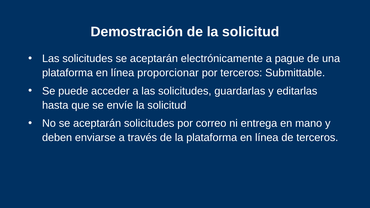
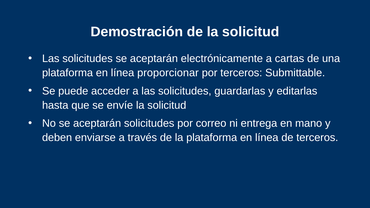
pague: pague -> cartas (290, 59)
